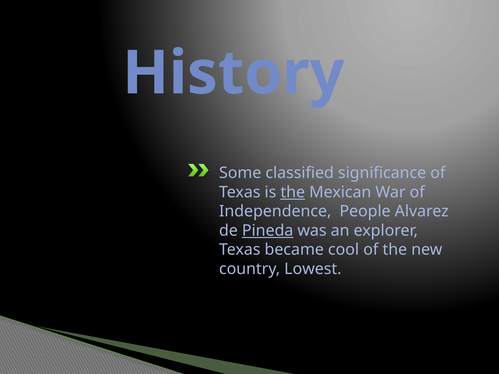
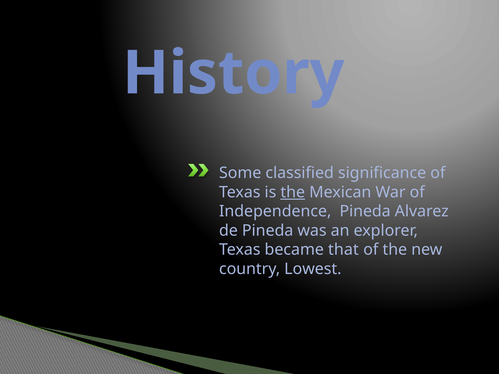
Independence People: People -> Pineda (365, 212)
Pineda underline: present -> none (268, 231)
cool: cool -> that (343, 250)
